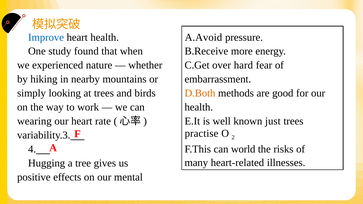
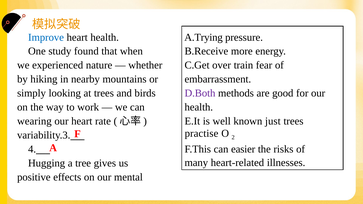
A.Avoid: A.Avoid -> A.Trying (204, 37)
hard: hard -> train (243, 65)
D.Both colour: orange -> purple (200, 93)
world: world -> easier (243, 149)
